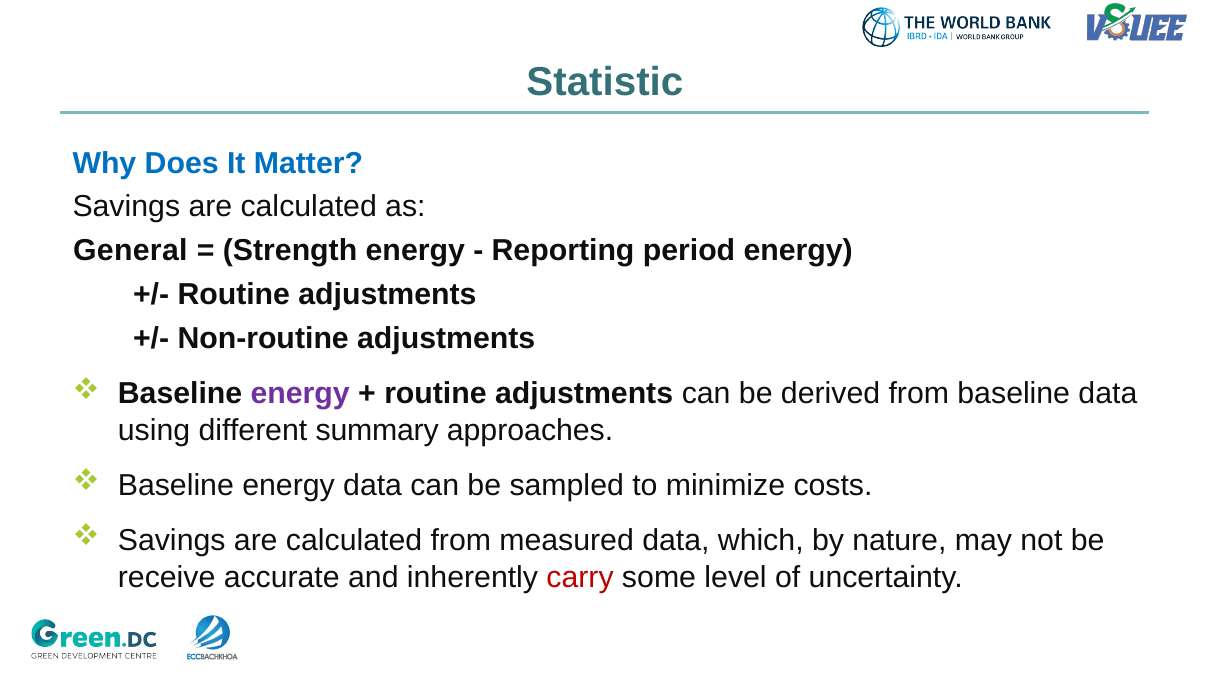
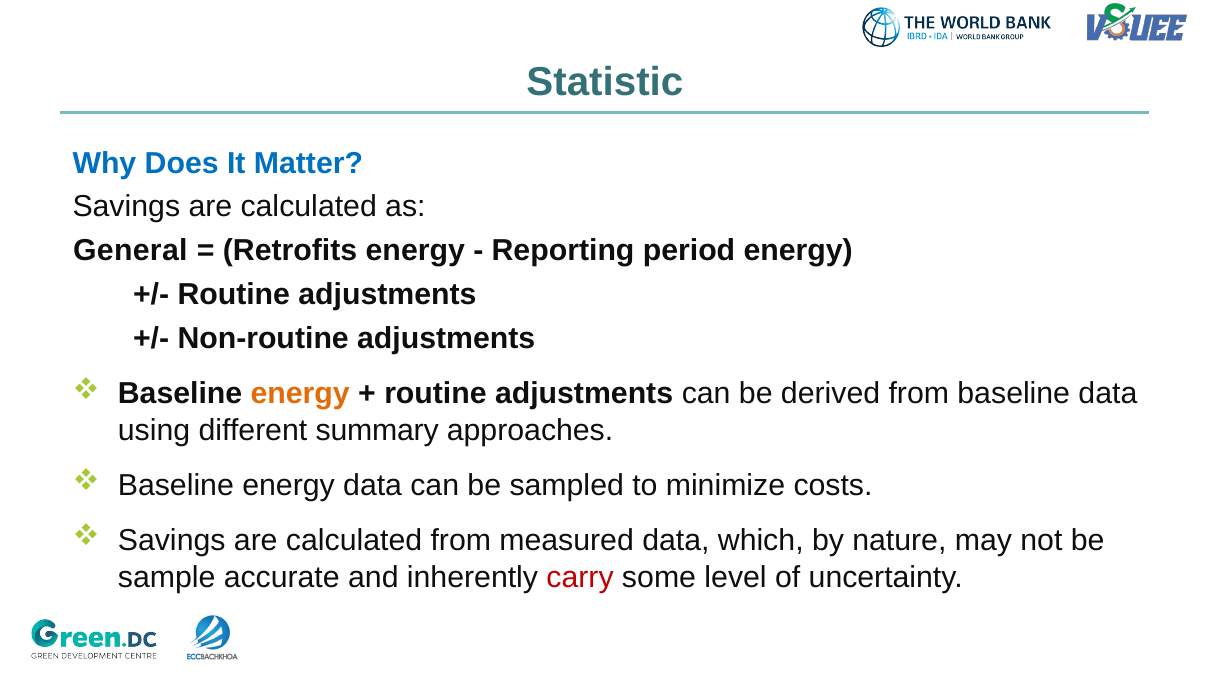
Strength: Strength -> Retrofits (290, 251)
energy colour: purple -> orange (300, 394)
receive: receive -> sample (167, 577)
